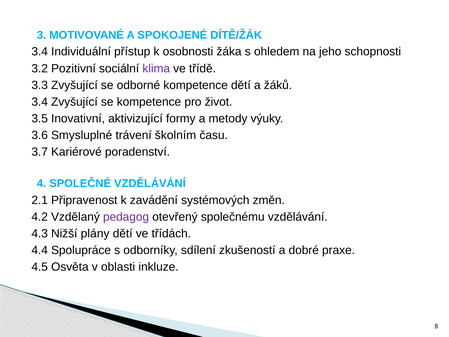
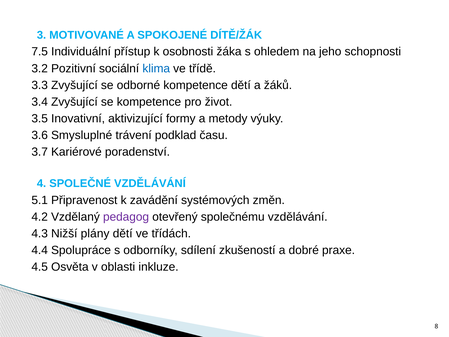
3.4: 3.4 -> 7.5 (40, 52)
klima colour: purple -> blue (156, 68)
školním: školním -> podklad (176, 135)
2.1: 2.1 -> 5.1 (40, 200)
